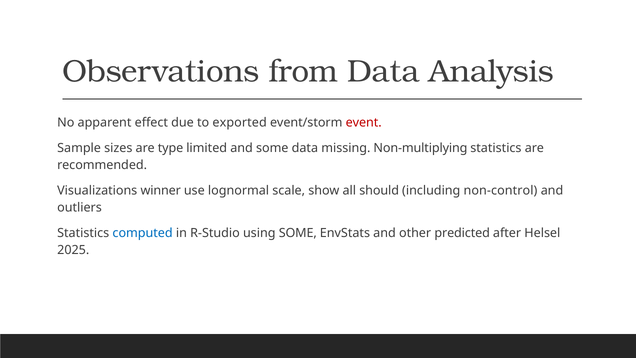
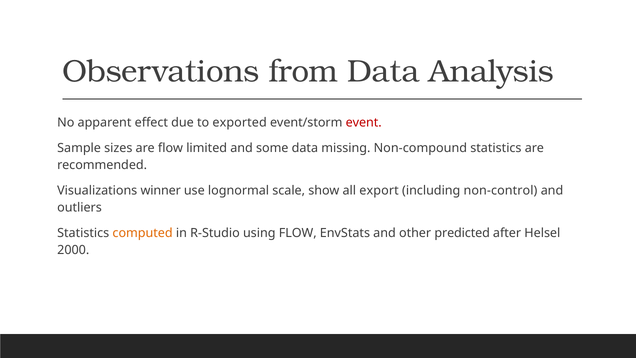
are type: type -> flow (170, 148)
Non-multiplying: Non-multiplying -> Non-compound (420, 148)
should: should -> export (379, 191)
computed colour: blue -> orange (143, 233)
using SOME: SOME -> FLOW (298, 233)
2025: 2025 -> 2000 (73, 250)
